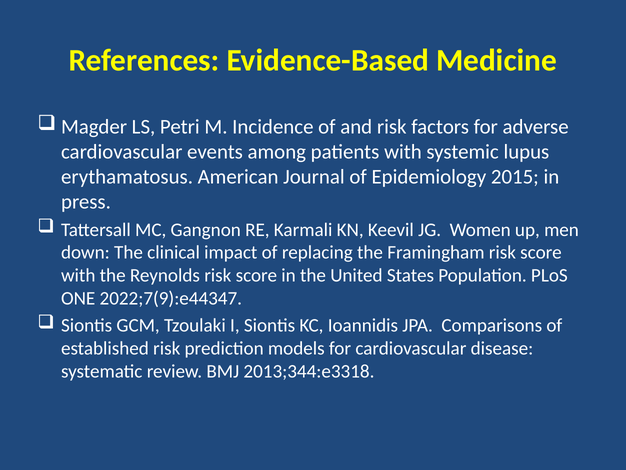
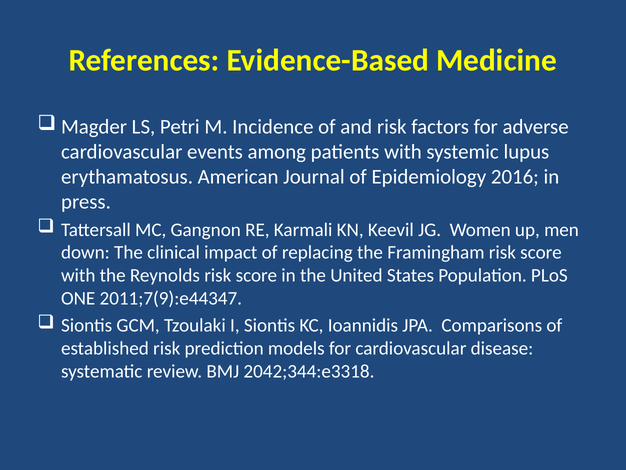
2015: 2015 -> 2016 (515, 177)
2022;7(9):e44347: 2022;7(9):e44347 -> 2011;7(9):e44347 (171, 298)
2013;344:e3318: 2013;344:e3318 -> 2042;344:e3318 (309, 371)
